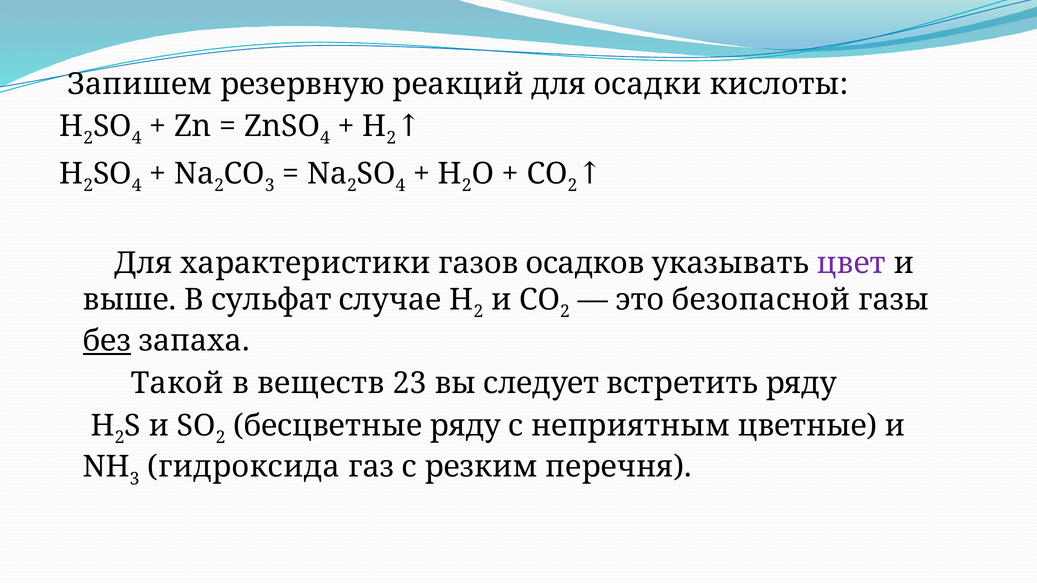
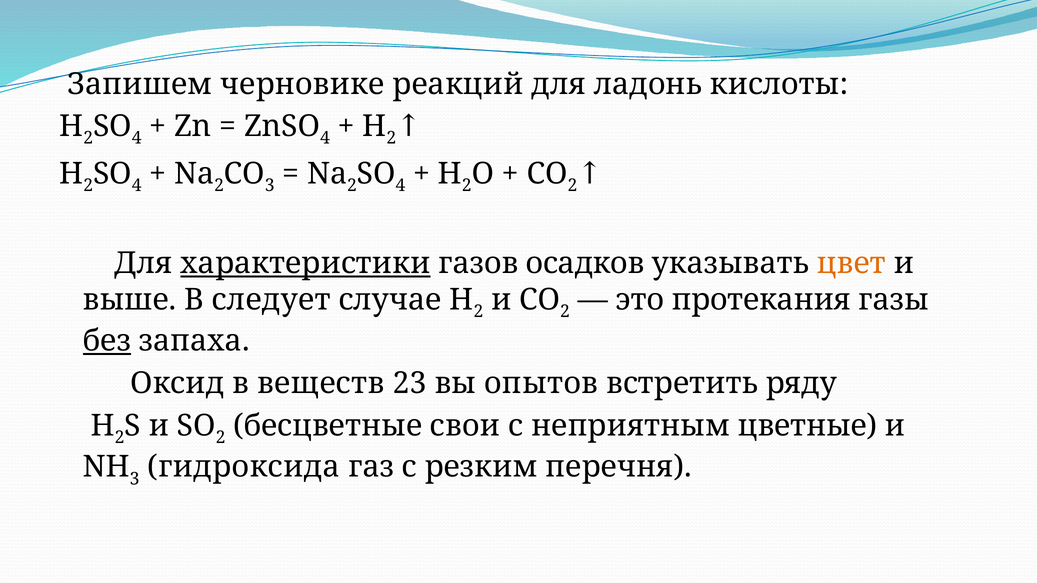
резервную: резервную -> черновике (302, 84)
осадки: осадки -> ладонь (648, 84)
характеристики underline: none -> present (305, 264)
цвет colour: purple -> orange (851, 264)
сульфат: сульфат -> следует (271, 300)
безопасной: безопасной -> протекания (761, 300)
Такой: Такой -> Оксид (177, 384)
следует: следует -> опытов (541, 384)
бесцветные ряду: ряду -> свои (465, 426)
